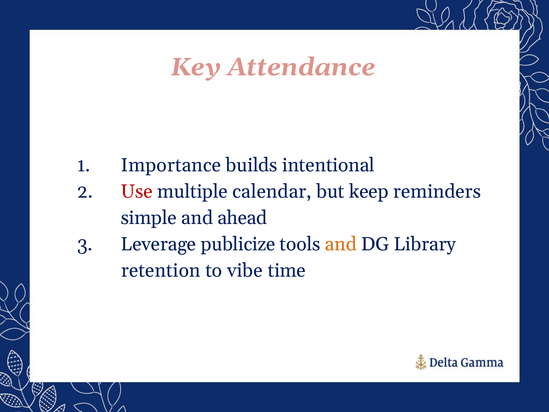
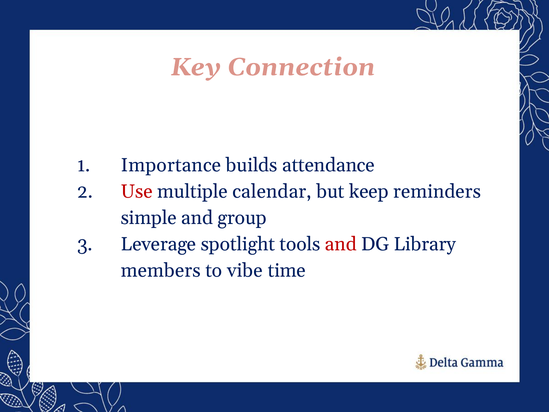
Attendance: Attendance -> Connection (301, 67)
intentional: intentional -> attendance (328, 165)
ahead: ahead -> group (242, 218)
publicize: publicize -> spotlight (238, 244)
and colour: orange -> red (341, 244)
retention: retention -> members (161, 270)
